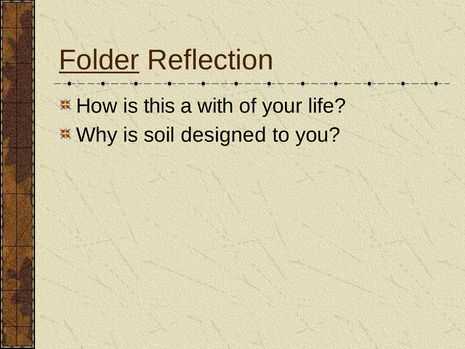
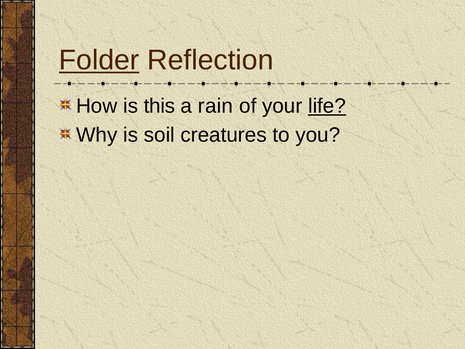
with: with -> rain (216, 106)
life underline: none -> present (327, 106)
designed: designed -> creatures (224, 135)
